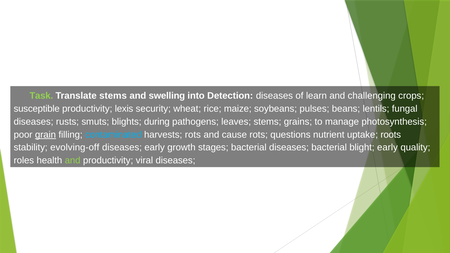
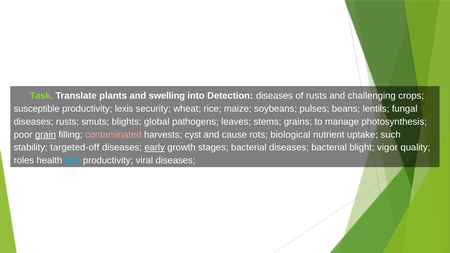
Translate stems: stems -> plants (113, 96)
of learn: learn -> rusts (316, 96)
during: during -> global (157, 122)
contaminated colour: light blue -> pink (113, 135)
harvests rots: rots -> cyst (193, 135)
questions: questions -> biological (290, 135)
roots: roots -> such (391, 135)
evolving-off: evolving-off -> targeted-off (75, 148)
early underline: none -> present (155, 148)
blight early: early -> vigor (387, 148)
and colour: light green -> light blue (73, 161)
